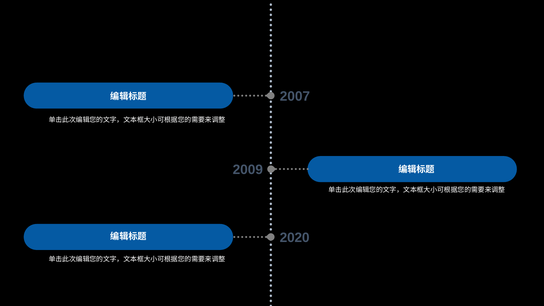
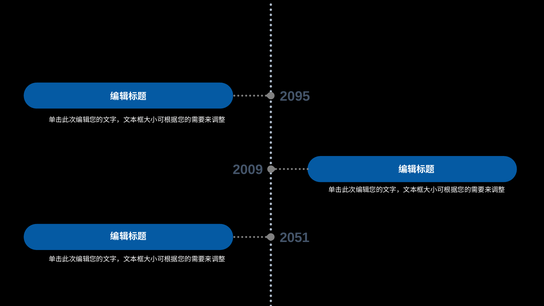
2007: 2007 -> 2095 (295, 96)
2020: 2020 -> 2051 (295, 238)
